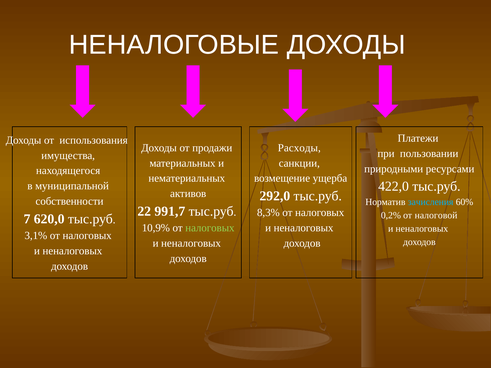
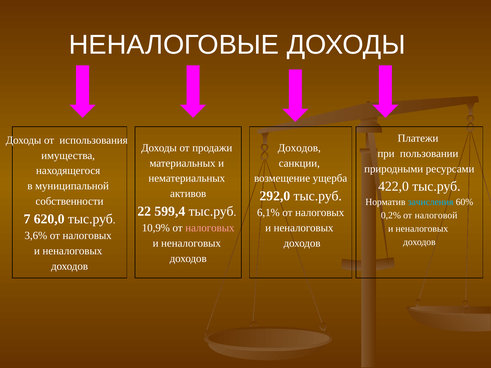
Расходы: Расходы -> Доходов (299, 148)
991,7: 991,7 -> 599,4 (170, 211)
8,3%: 8,3% -> 6,1% (268, 213)
налоговых colour: light green -> pink (210, 228)
3,1%: 3,1% -> 3,6% (36, 236)
